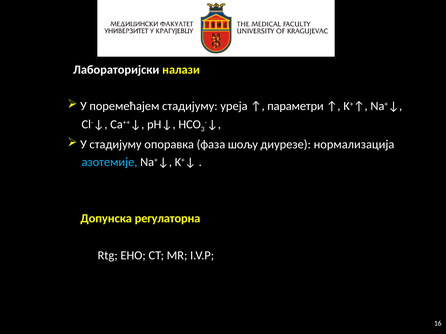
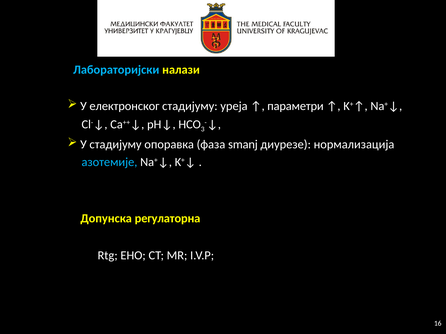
Лабораторијски colour: white -> light blue (116, 70)
поремећајем: поремећајем -> електронског (124, 106)
шољу: шољу -> smanj (243, 145)
